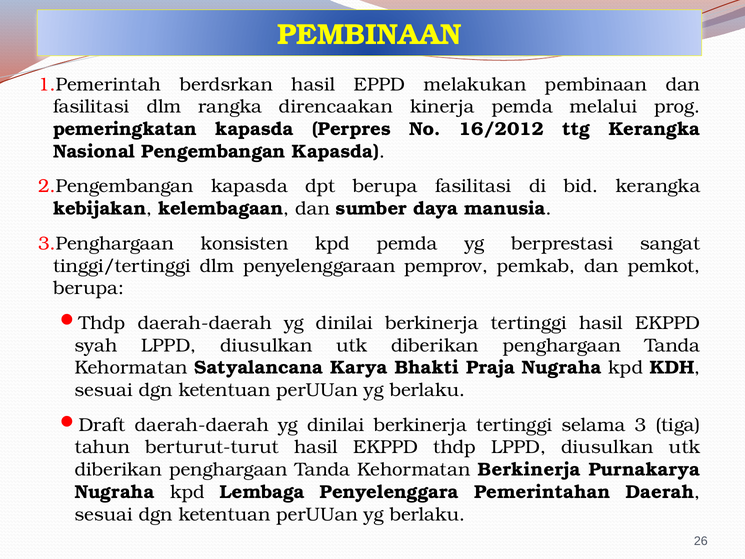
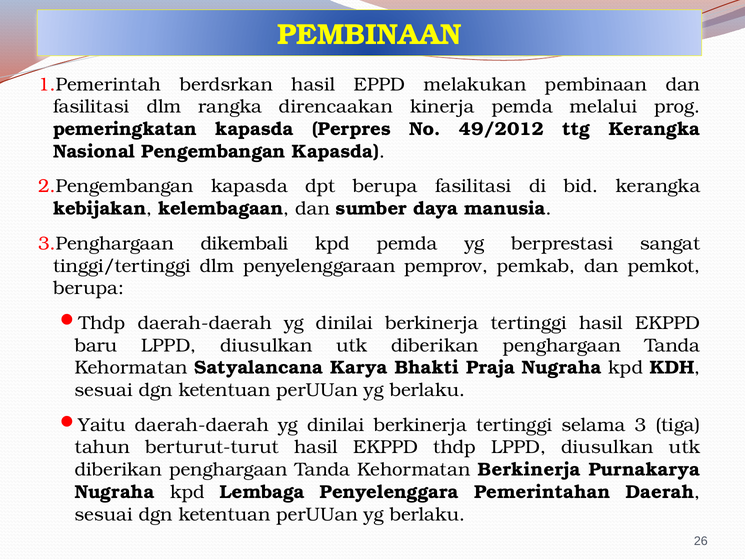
16/2012: 16/2012 -> 49/2012 (501, 129)
konsisten: konsisten -> dikembali (245, 243)
syah: syah -> baru (96, 345)
Draft: Draft -> Yaitu (102, 425)
